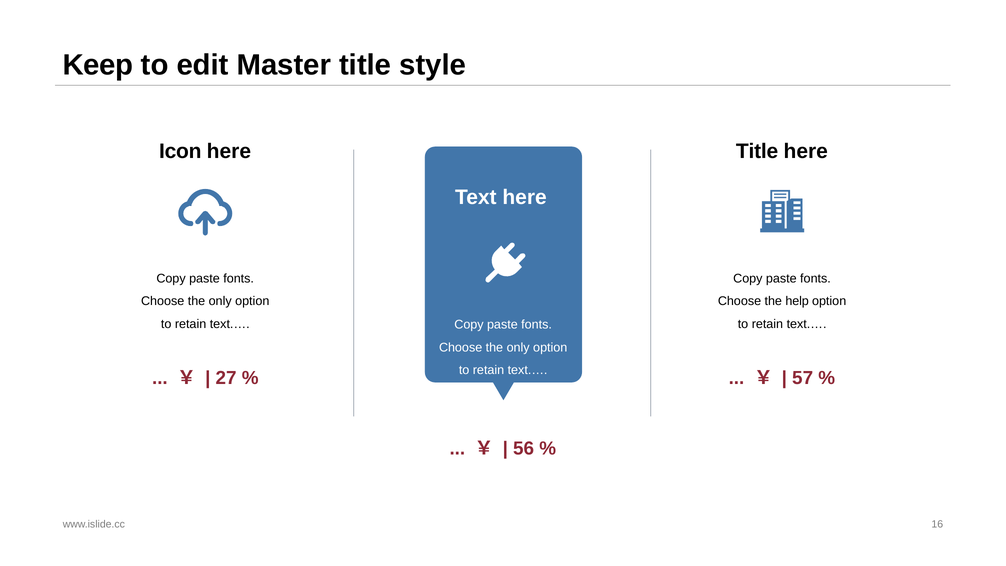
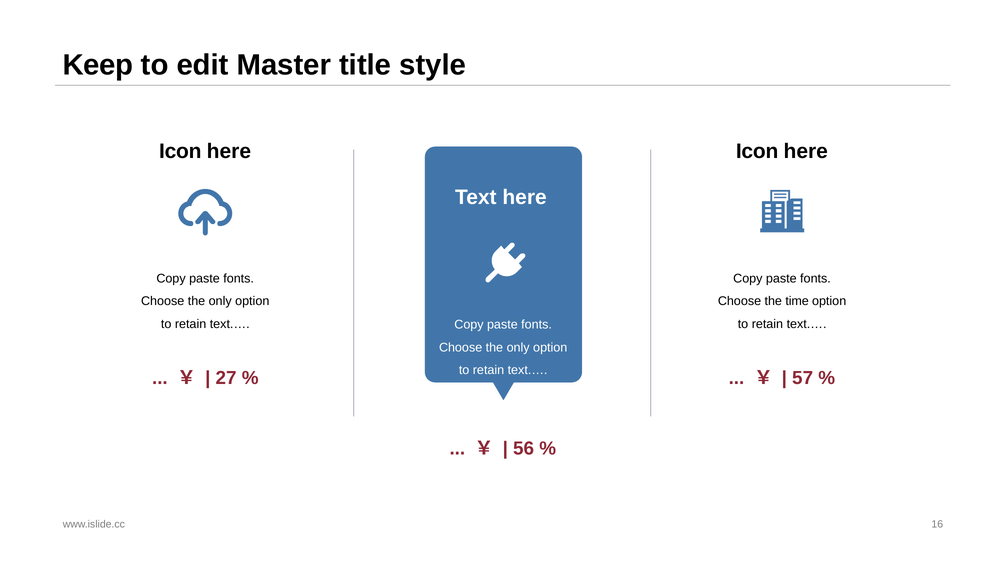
Title: Title -> Icon (757, 151)
help: help -> time (797, 301)
